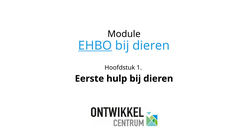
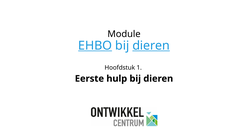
dieren underline: none -> present (151, 46)
